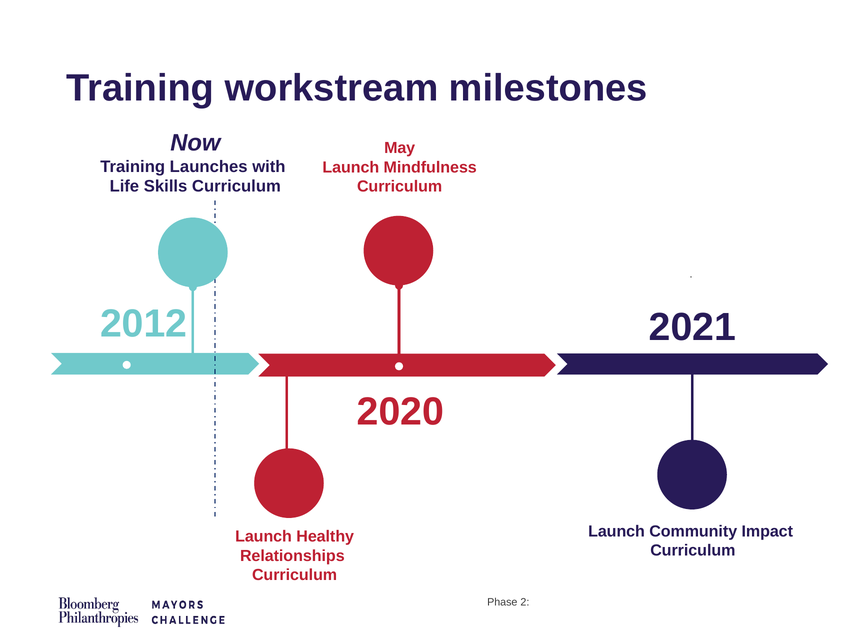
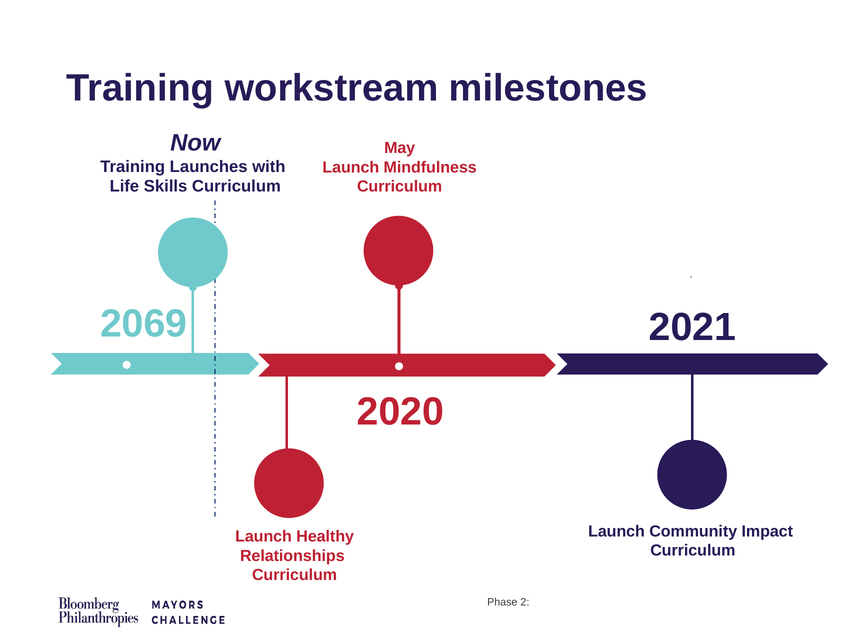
2012: 2012 -> 2069 (144, 324)
